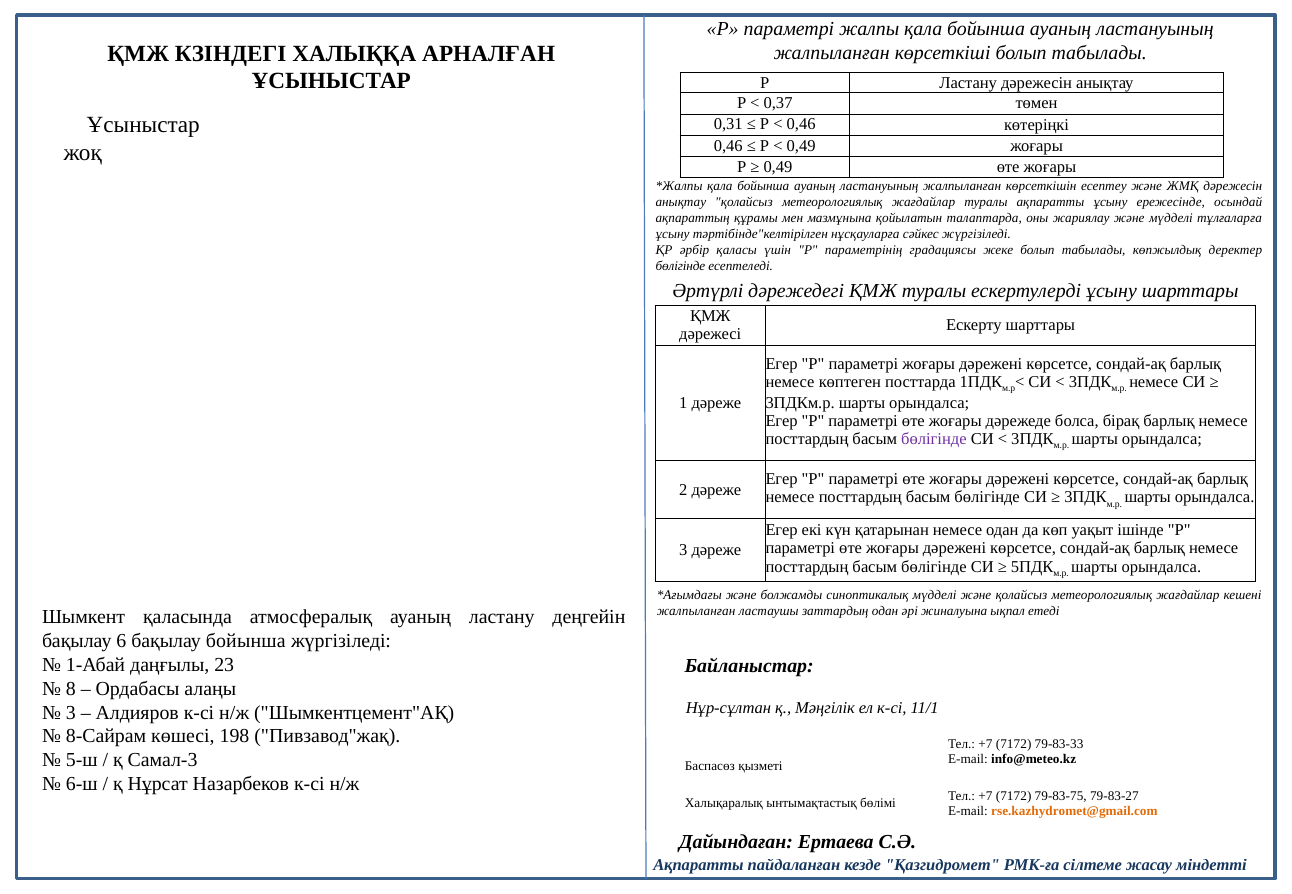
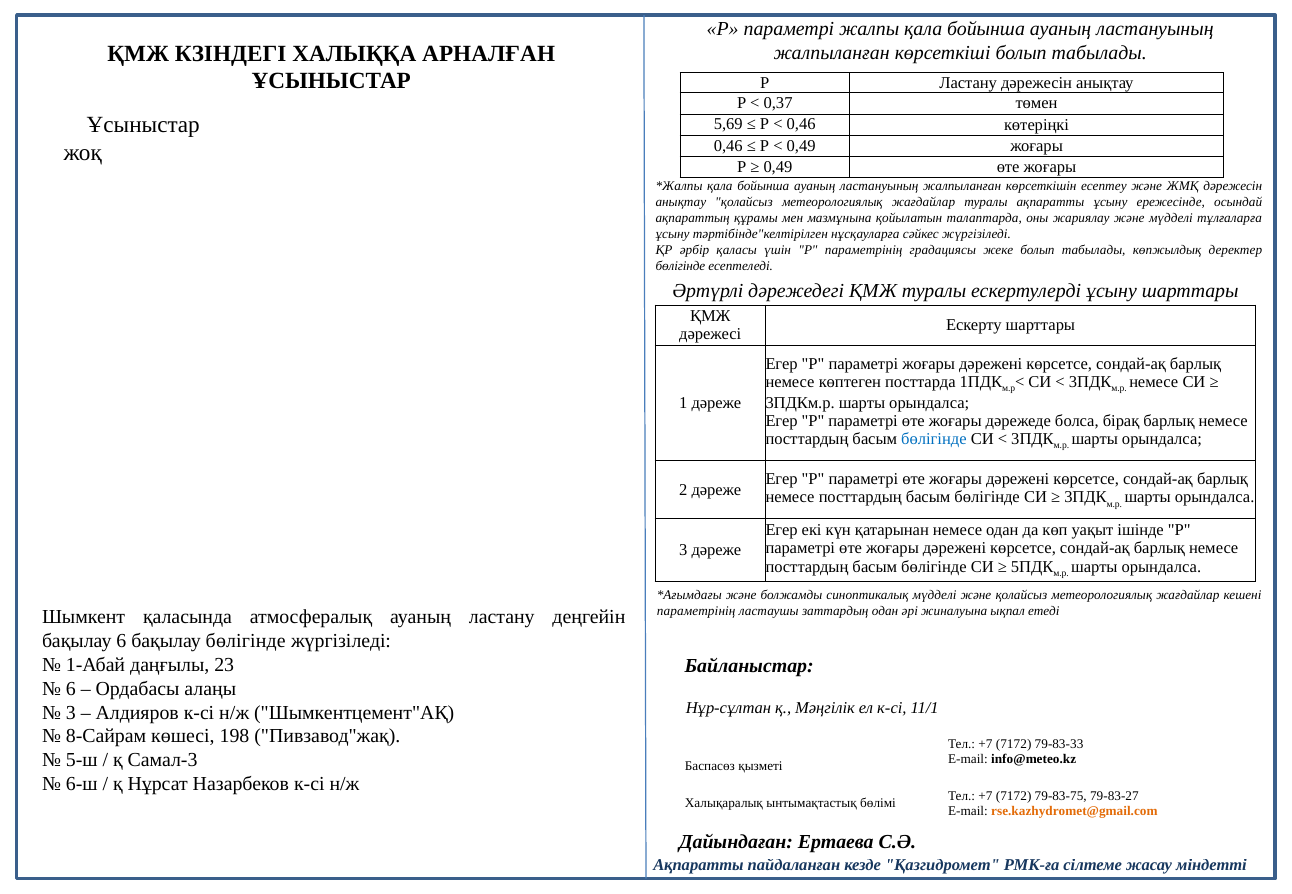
0,31: 0,31 -> 5,69 (728, 124)
бөлігінде colour: purple -> blue (934, 440)
жалпыланған: жалпыланған -> параметрінің (696, 611)
бақылау бойынша: бойынша -> бөлігінде (246, 641)
8: 8 -> 6 (71, 689)
